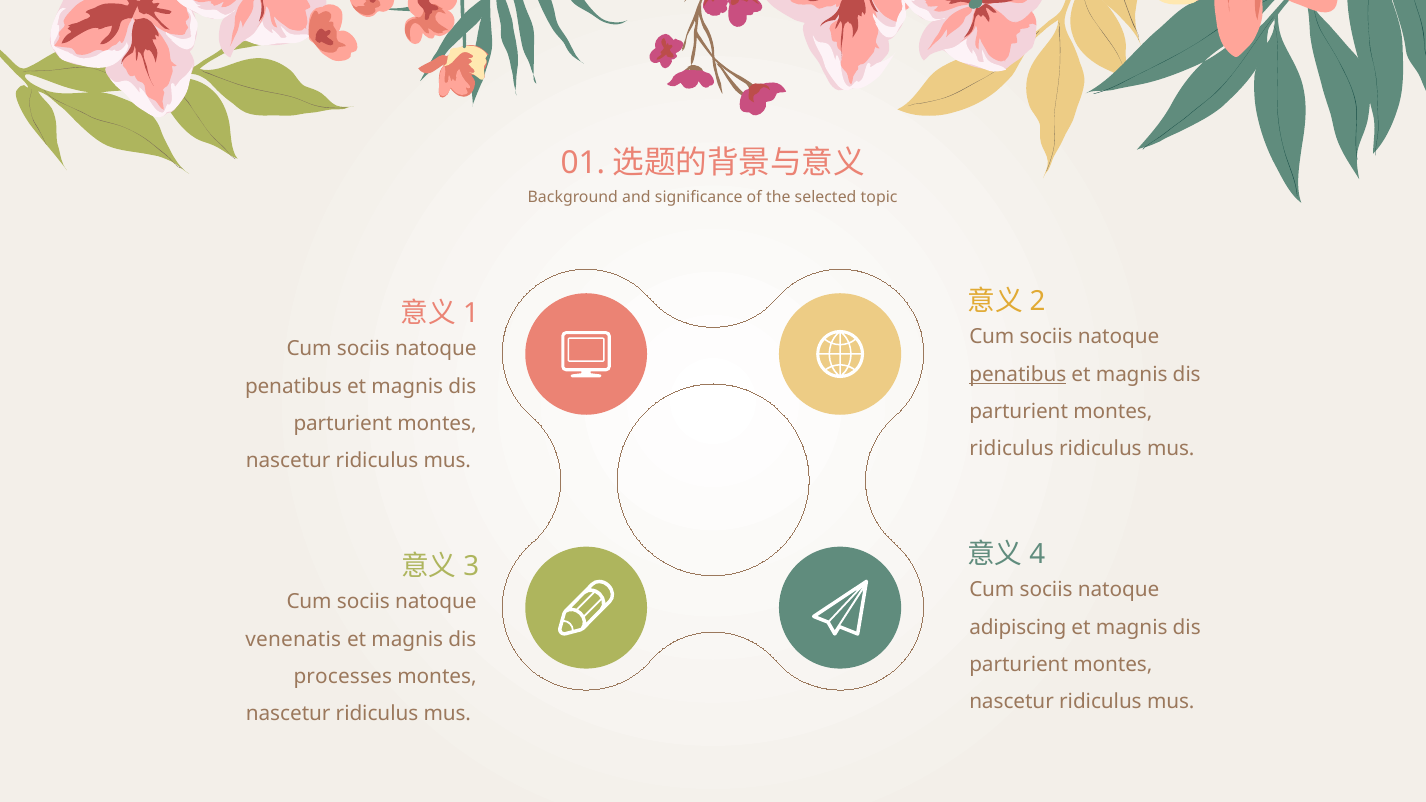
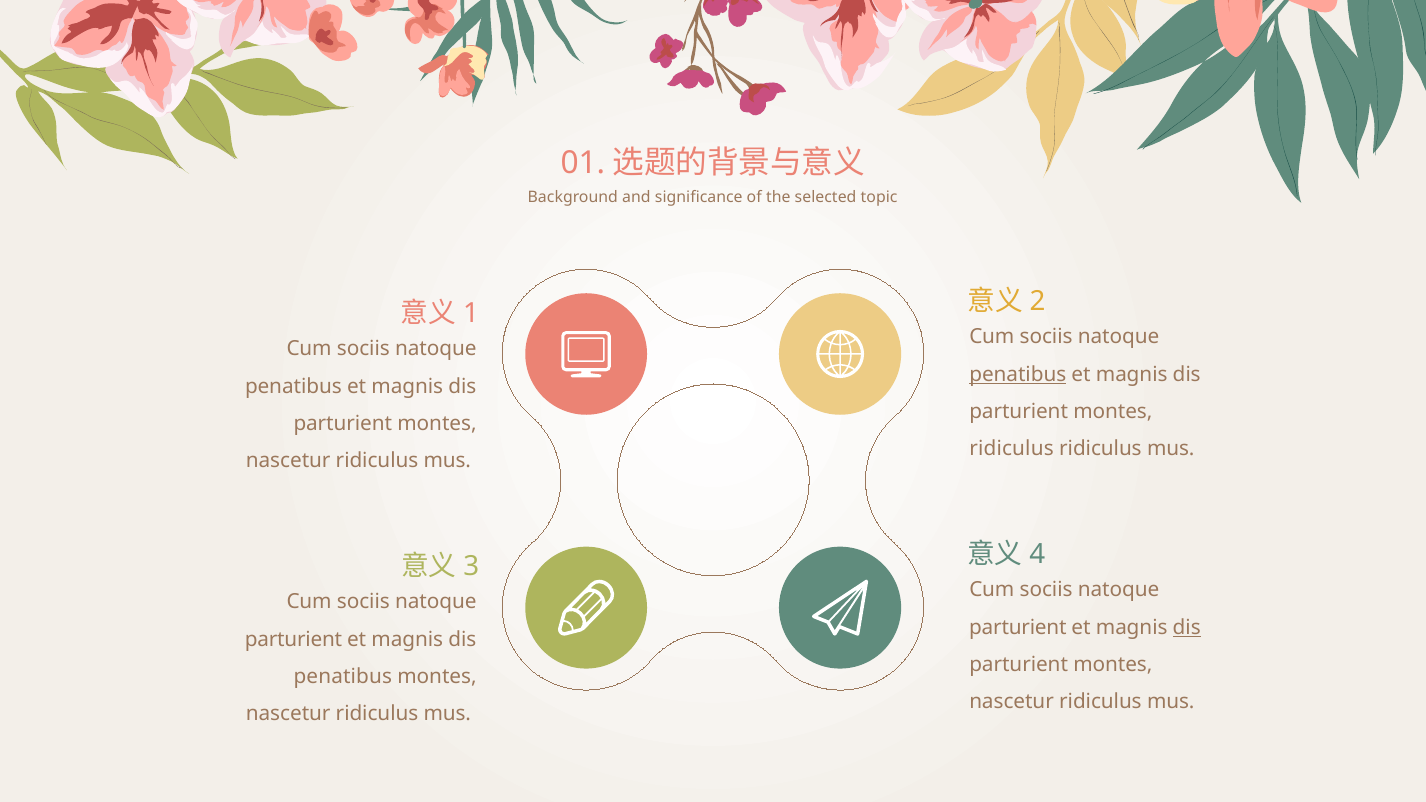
adipiscing: adipiscing -> parturient (1018, 627)
dis underline: none -> present (1187, 627)
venenatis: venenatis -> parturient (294, 639)
processes: processes -> penatibus (343, 677)
